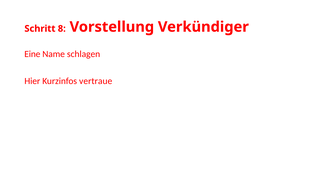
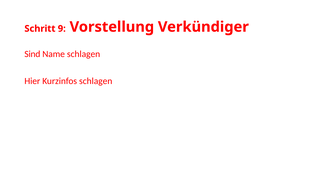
8: 8 -> 9 (62, 29)
Eine: Eine -> Sind (32, 54)
Kurzinfos vertraue: vertraue -> schlagen (96, 81)
